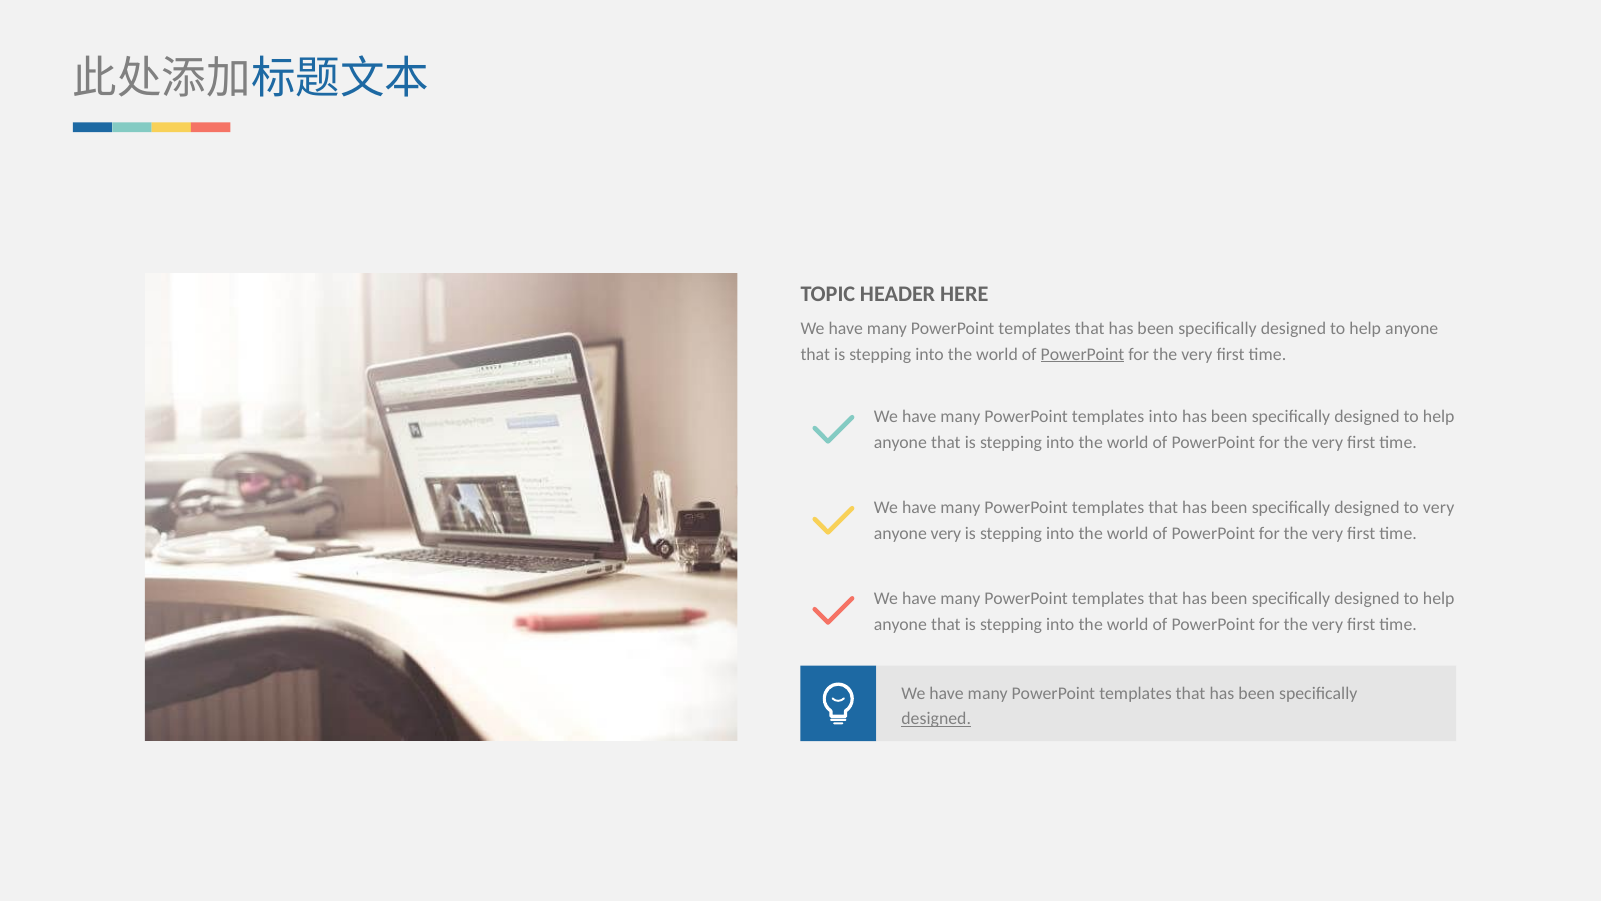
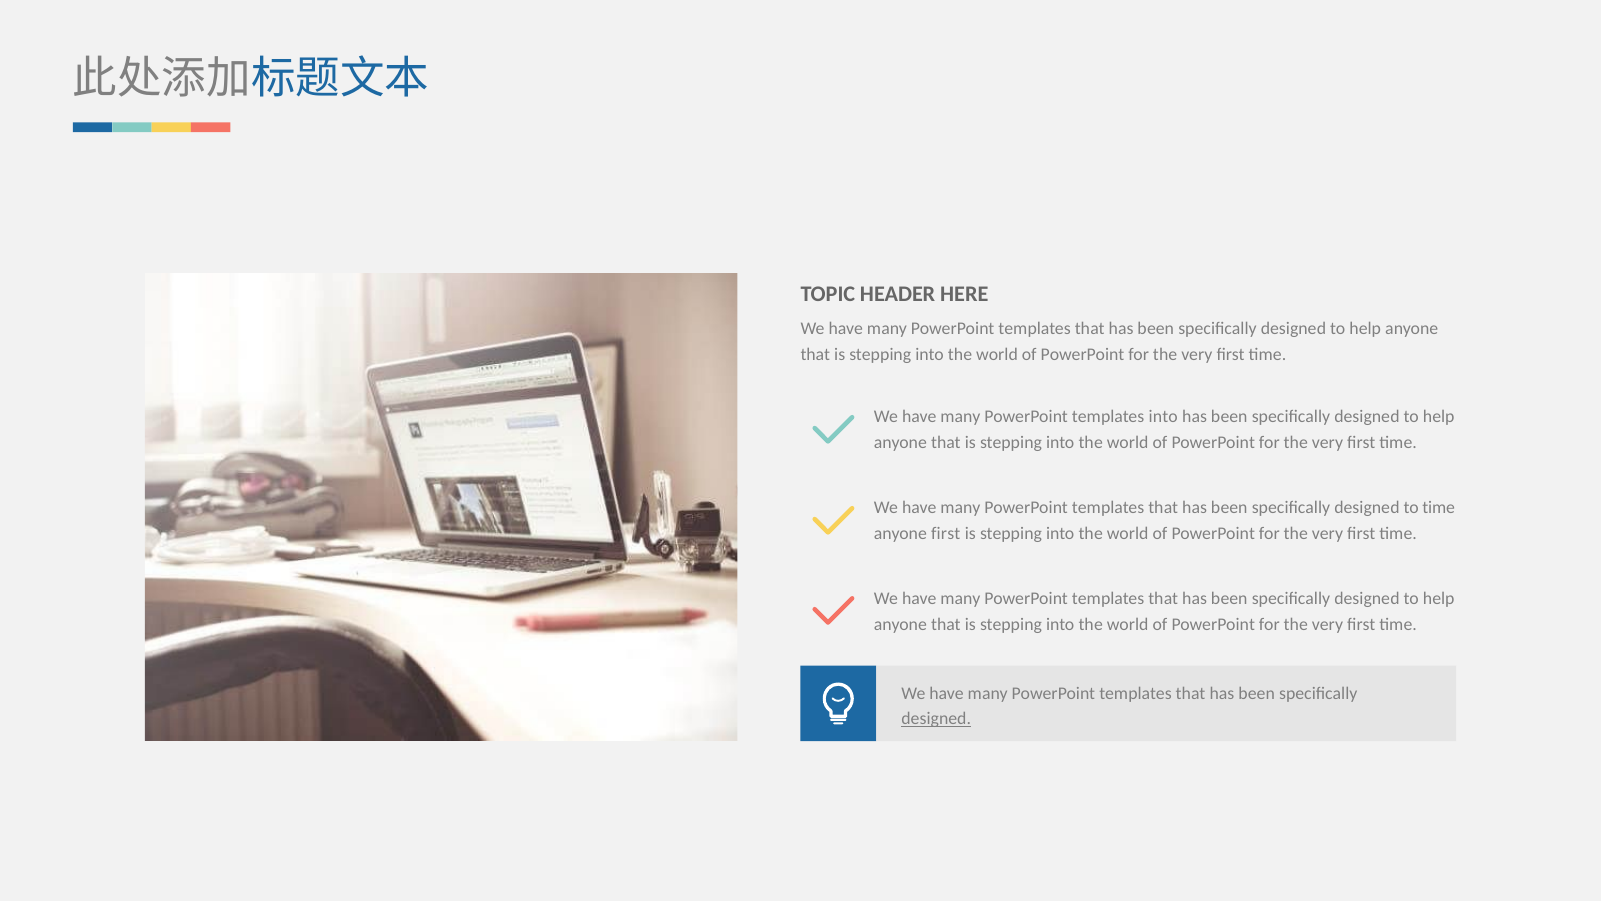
PowerPoint underline: present -> none (1082, 354)
to very: very -> time (1439, 508)
anyone very: very -> first (946, 533)
